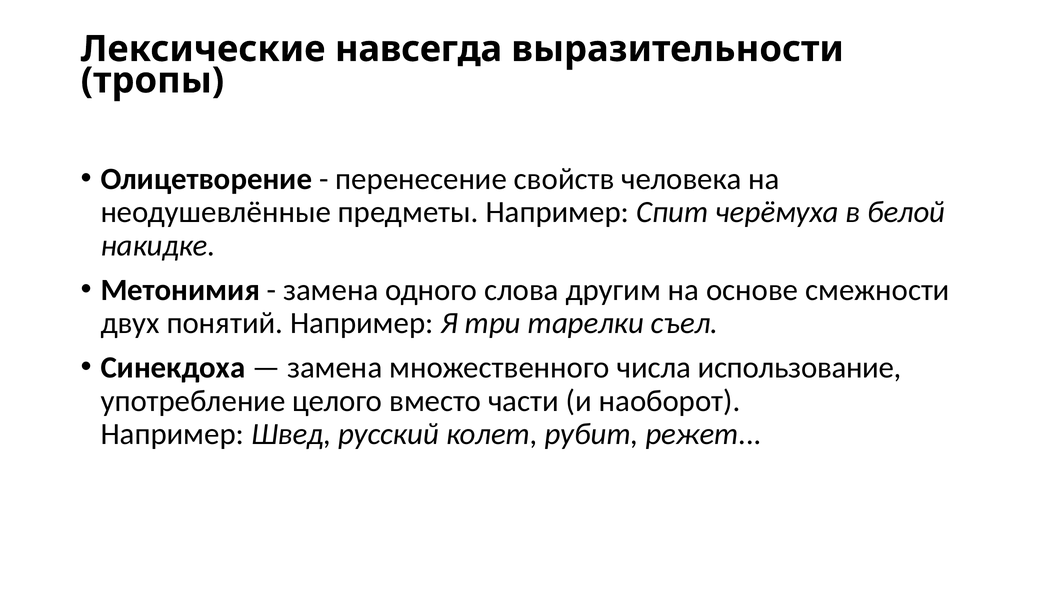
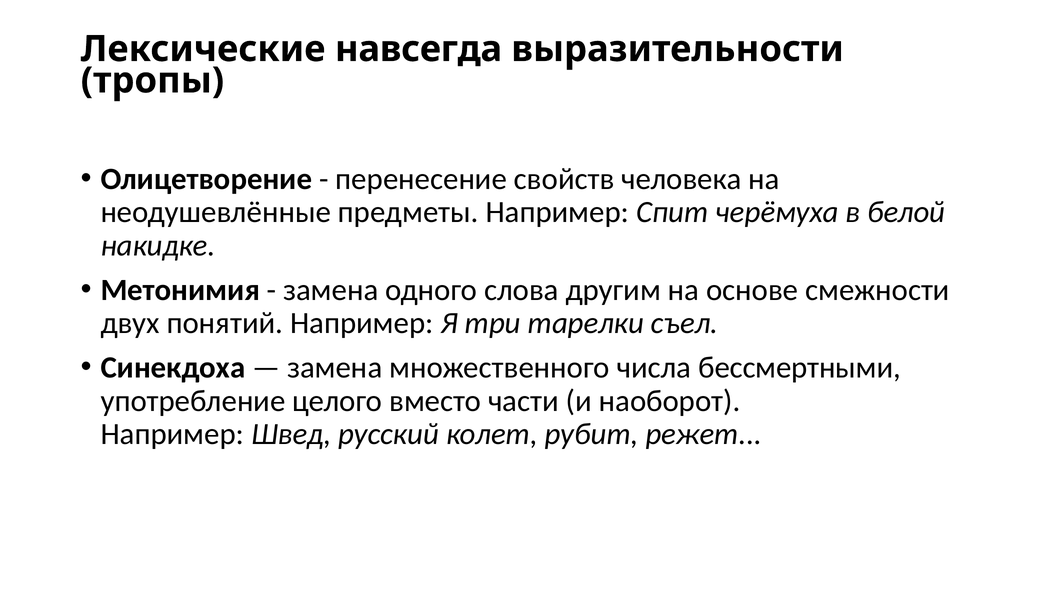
использование: использование -> бессмертными (800, 368)
